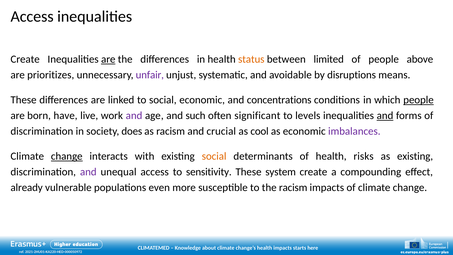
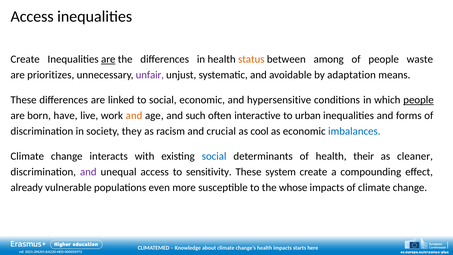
limited: limited -> among (329, 59)
above: above -> waste (420, 59)
disruptions: disruptions -> adaptation (352, 75)
concentrations: concentrations -> hypersensitive (279, 100)
and colour: purple -> orange (134, 116)
significant: significant -> interactive (257, 116)
levels: levels -> urban (308, 116)
and underline: present -> none (385, 116)
does: does -> they (132, 131)
imbalances colour: purple -> blue (354, 131)
change underline: present -> none (67, 156)
social colour: orange -> blue (214, 156)
risks: risks -> their (364, 156)
as existing: existing -> cleaner (415, 156)
the racism: racism -> whose (293, 187)
